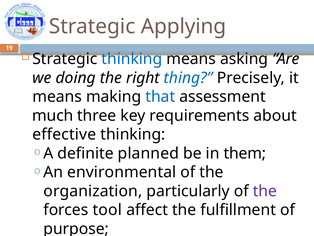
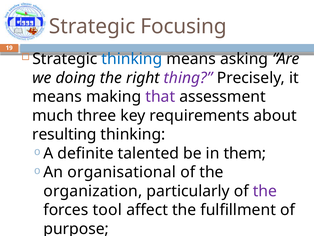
Applying: Applying -> Focusing (184, 26)
thing colour: blue -> purple (188, 78)
that colour: blue -> purple (160, 97)
effective: effective -> resulting (64, 134)
planned: planned -> talented (148, 153)
environmental: environmental -> organisational (122, 172)
